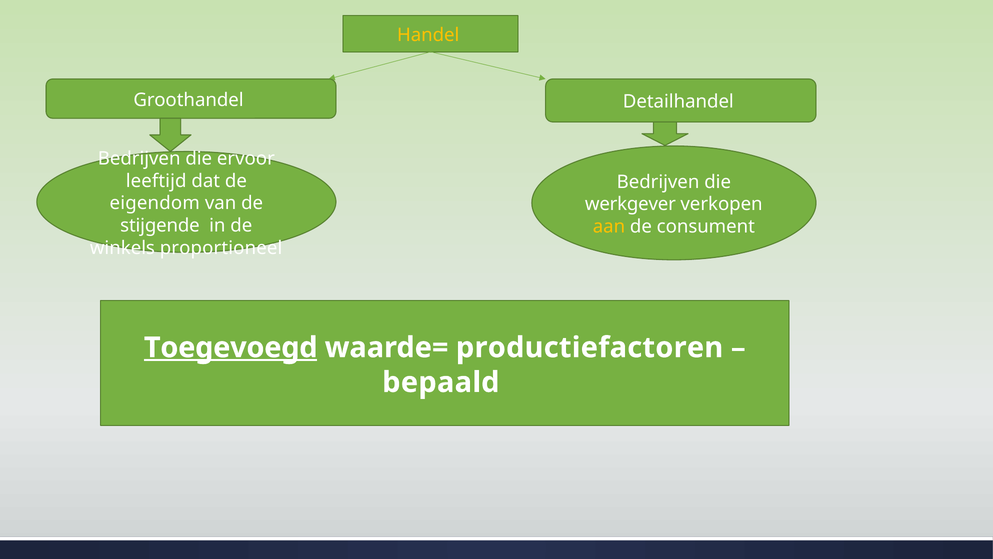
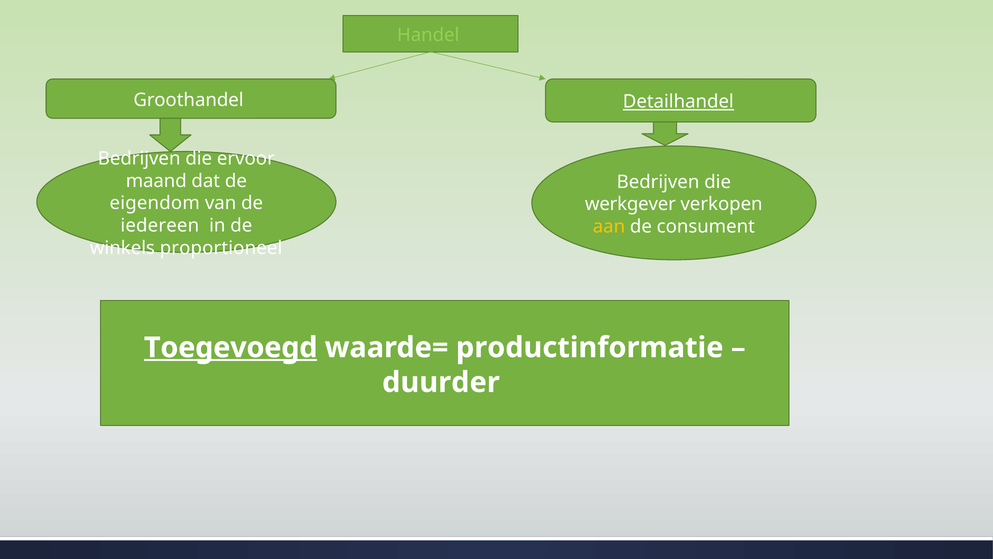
Handel colour: yellow -> light green (428, 35)
Detailhandel underline: none -> present (678, 102)
leeftijd: leeftijd -> maand (156, 181)
stijgende: stijgende -> iedereen (160, 225)
productiefactoren: productiefactoren -> productinformatie (590, 347)
bepaald: bepaald -> duurder (441, 382)
